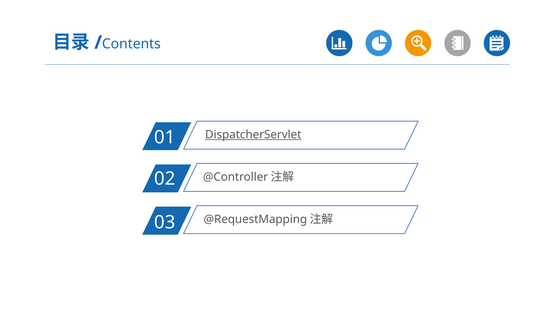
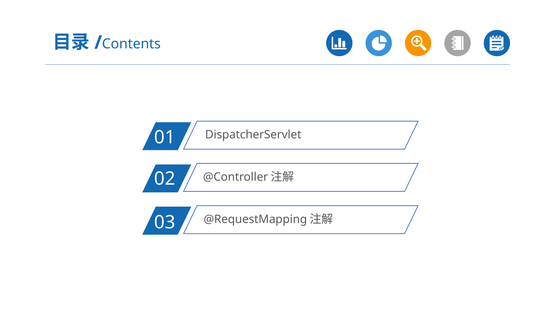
DispatcherServlet underline: present -> none (253, 135)
